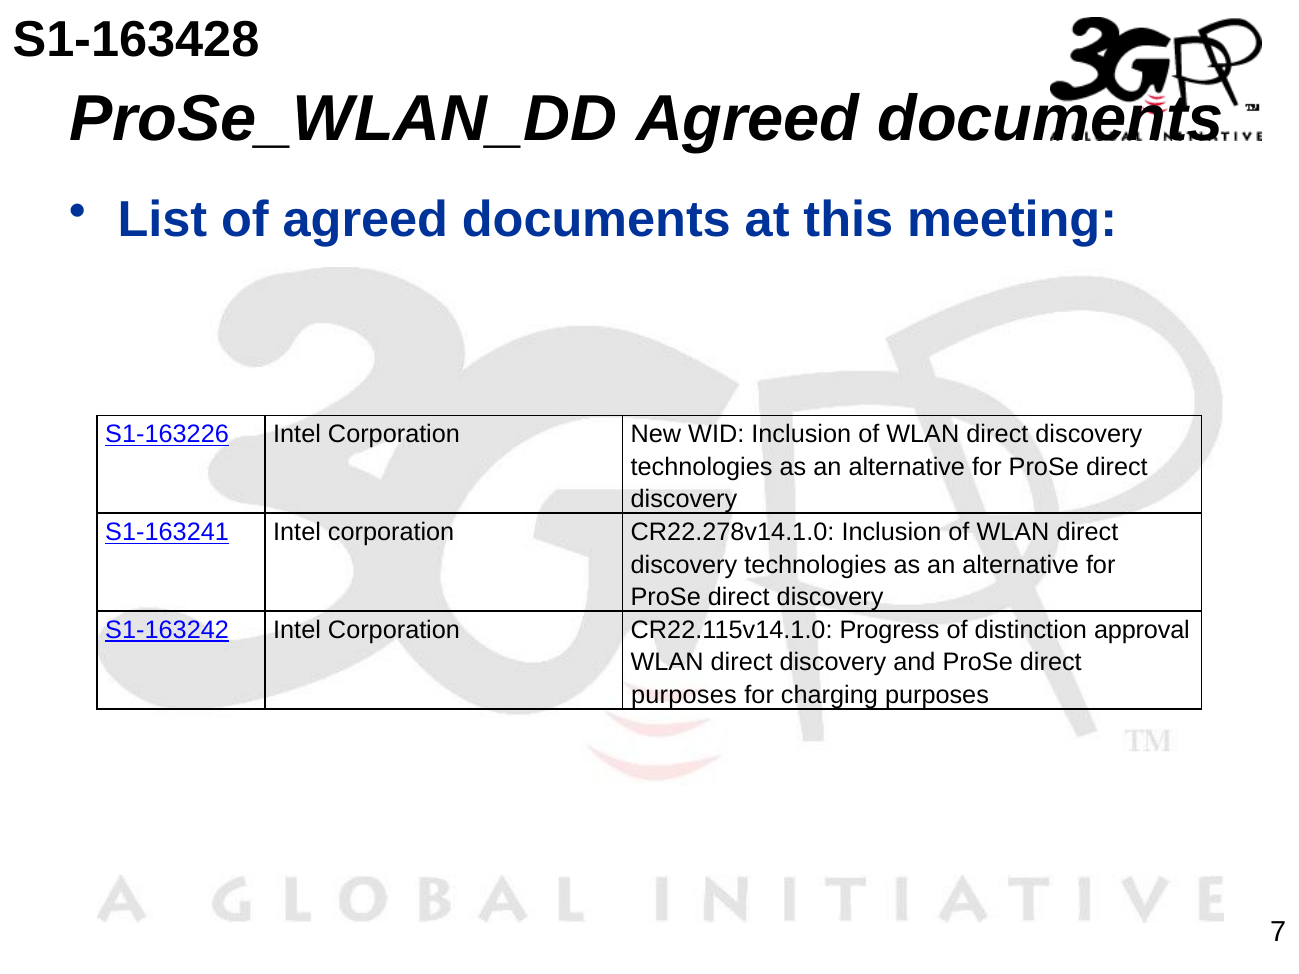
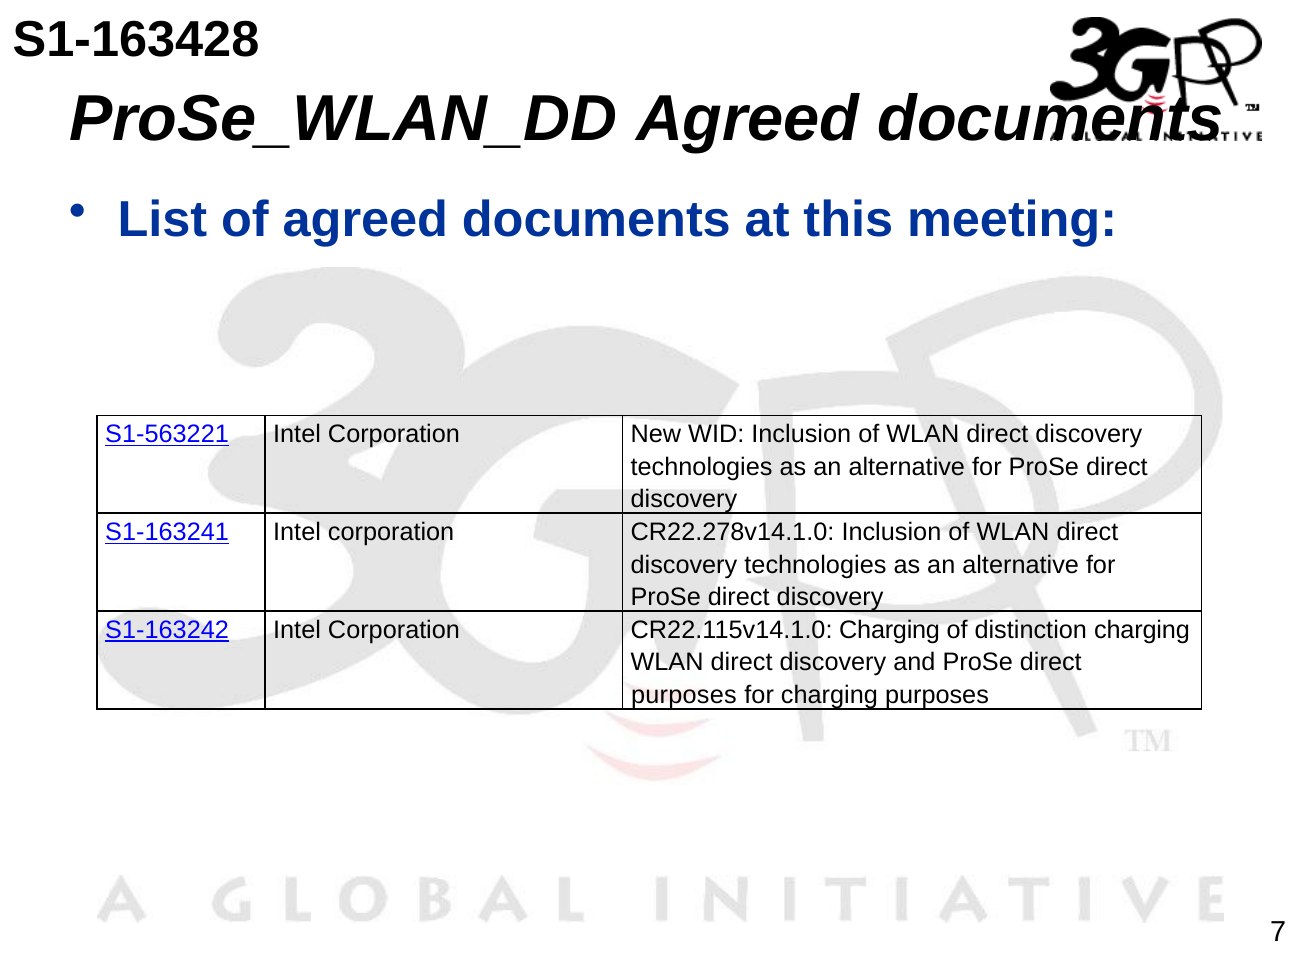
S1-163226: S1-163226 -> S1-563221 (167, 434)
CR22.115v14.1.0 Progress: Progress -> Charging (890, 630)
distinction approval: approval -> charging (1142, 630)
